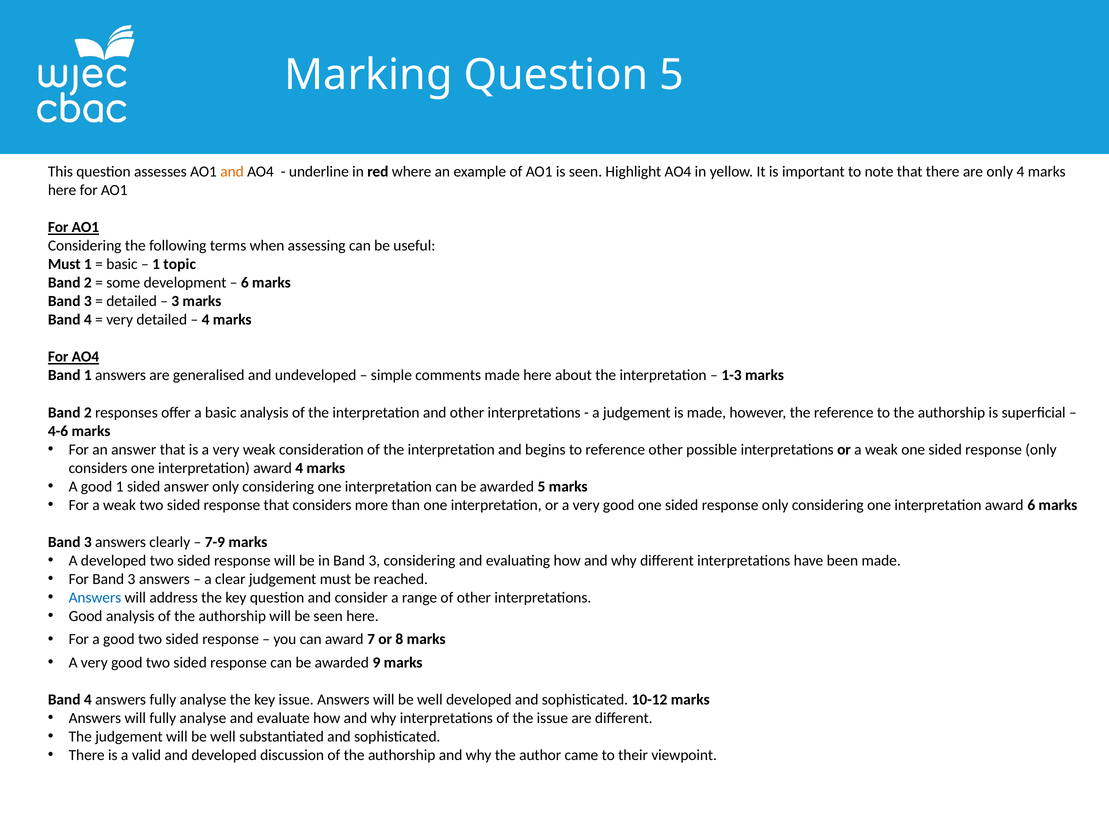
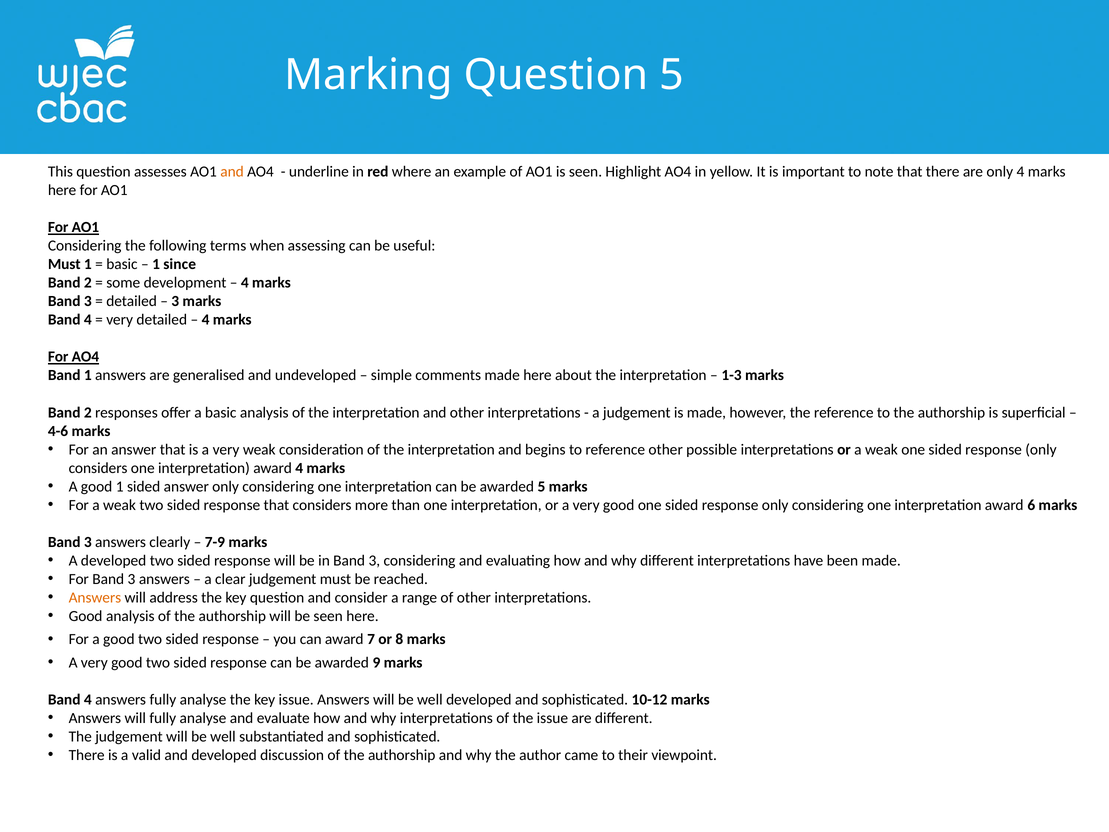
topic: topic -> since (180, 264)
6: 6 -> 4 (245, 283)
Answers colour: blue -> orange (95, 597)
